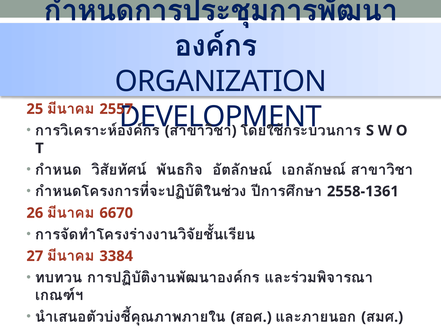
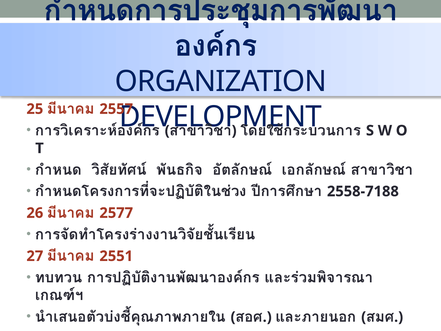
2558-1361: 2558-1361 -> 2558-7188 (363, 191)
6670: 6670 -> 2577 (116, 213)
3384: 3384 -> 2551 (116, 256)
